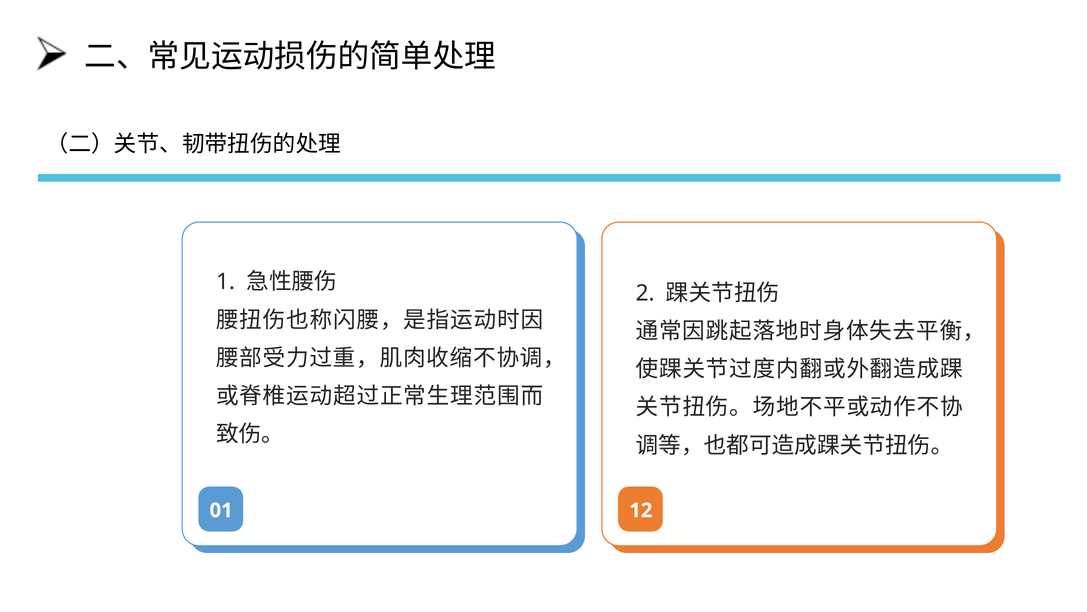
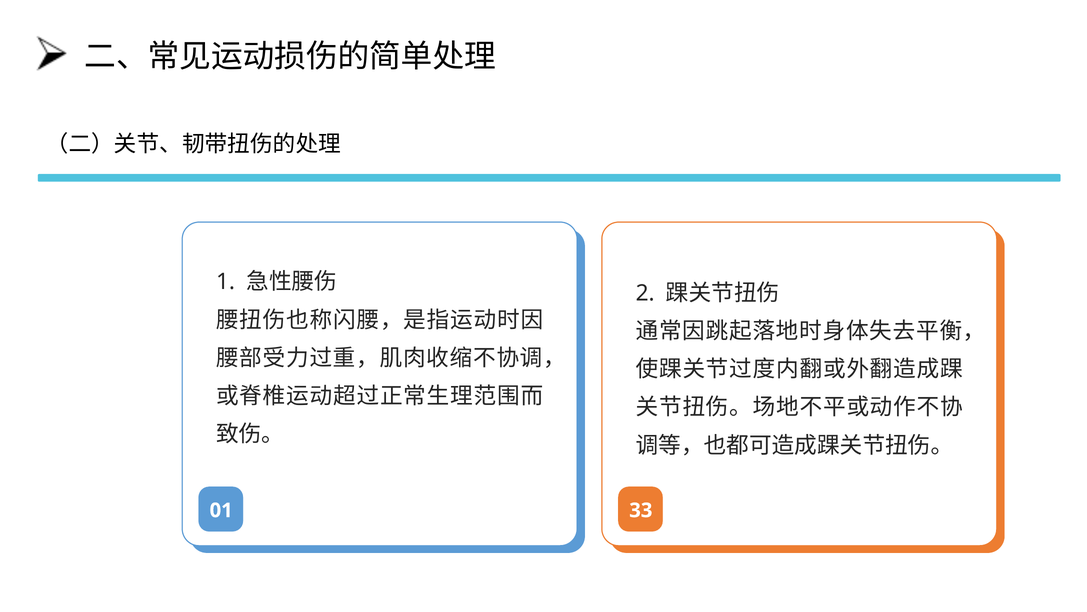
12: 12 -> 33 (641, 510)
